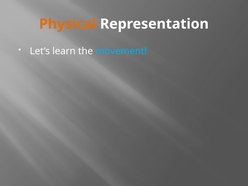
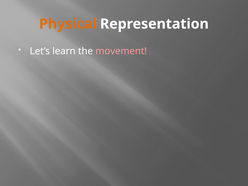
movement colour: light blue -> pink (121, 51)
